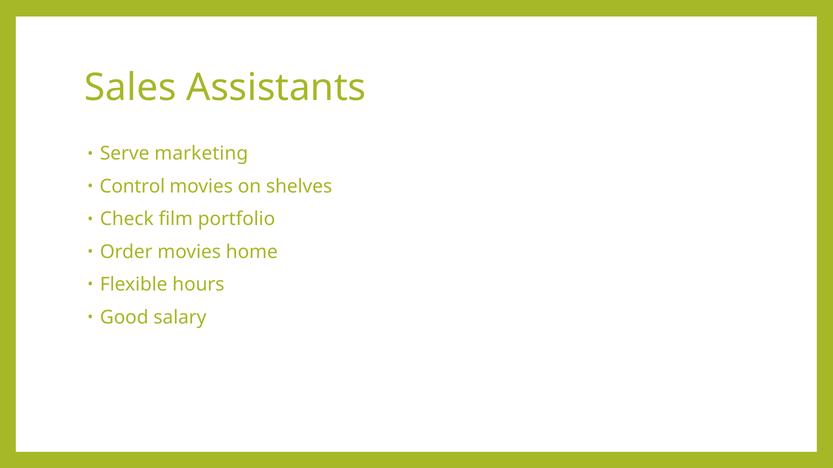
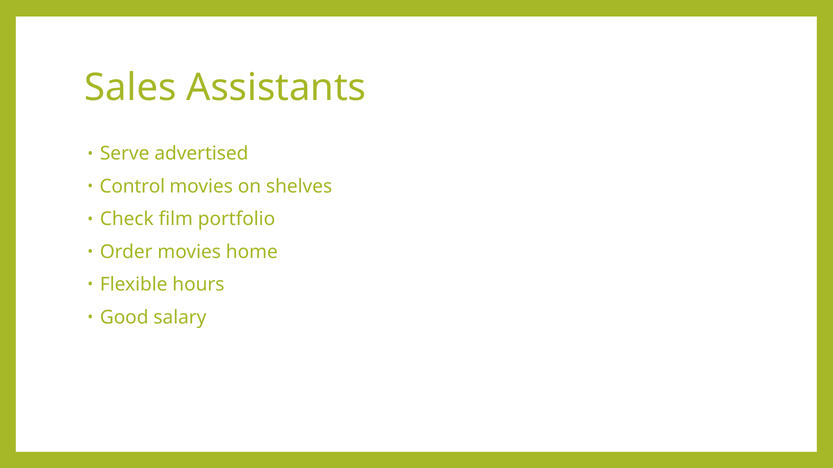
marketing: marketing -> advertised (201, 154)
